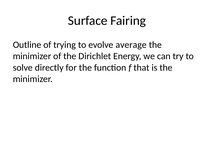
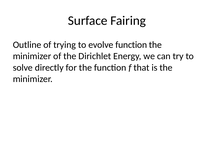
evolve average: average -> function (131, 45)
